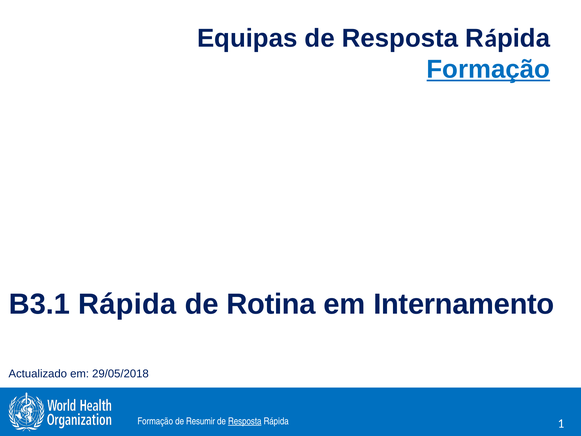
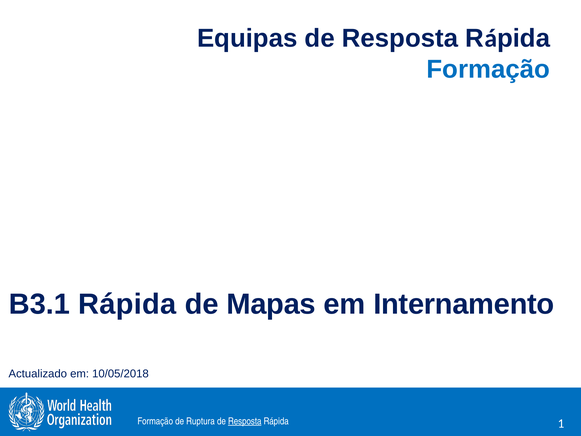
Formação underline: present -> none (488, 69)
Rotina: Rotina -> Mapas (271, 304)
29/05/2018: 29/05/2018 -> 10/05/2018 (120, 373)
Resumir: Resumir -> Ruptura (200, 421)
